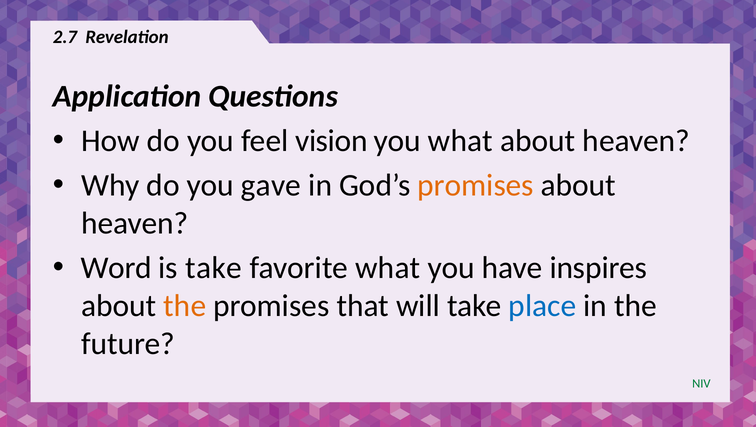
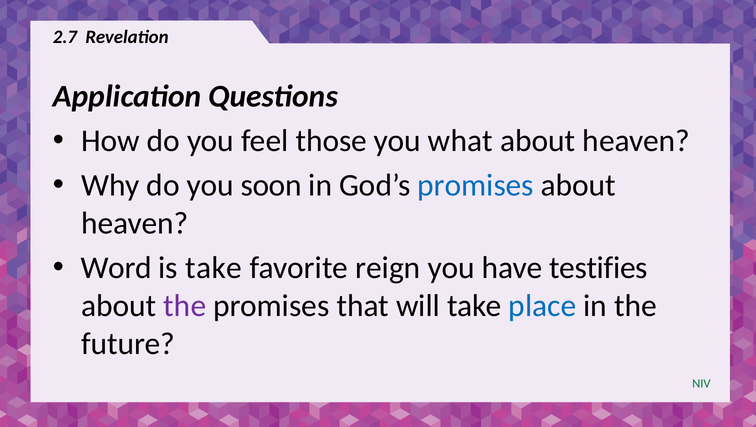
vision: vision -> those (331, 141)
gave: gave -> soon (271, 185)
promises colour: orange -> blue (476, 185)
favorite what: what -> reign (388, 268)
inspires: inspires -> testifies (598, 268)
the colour: orange -> purple (185, 305)
